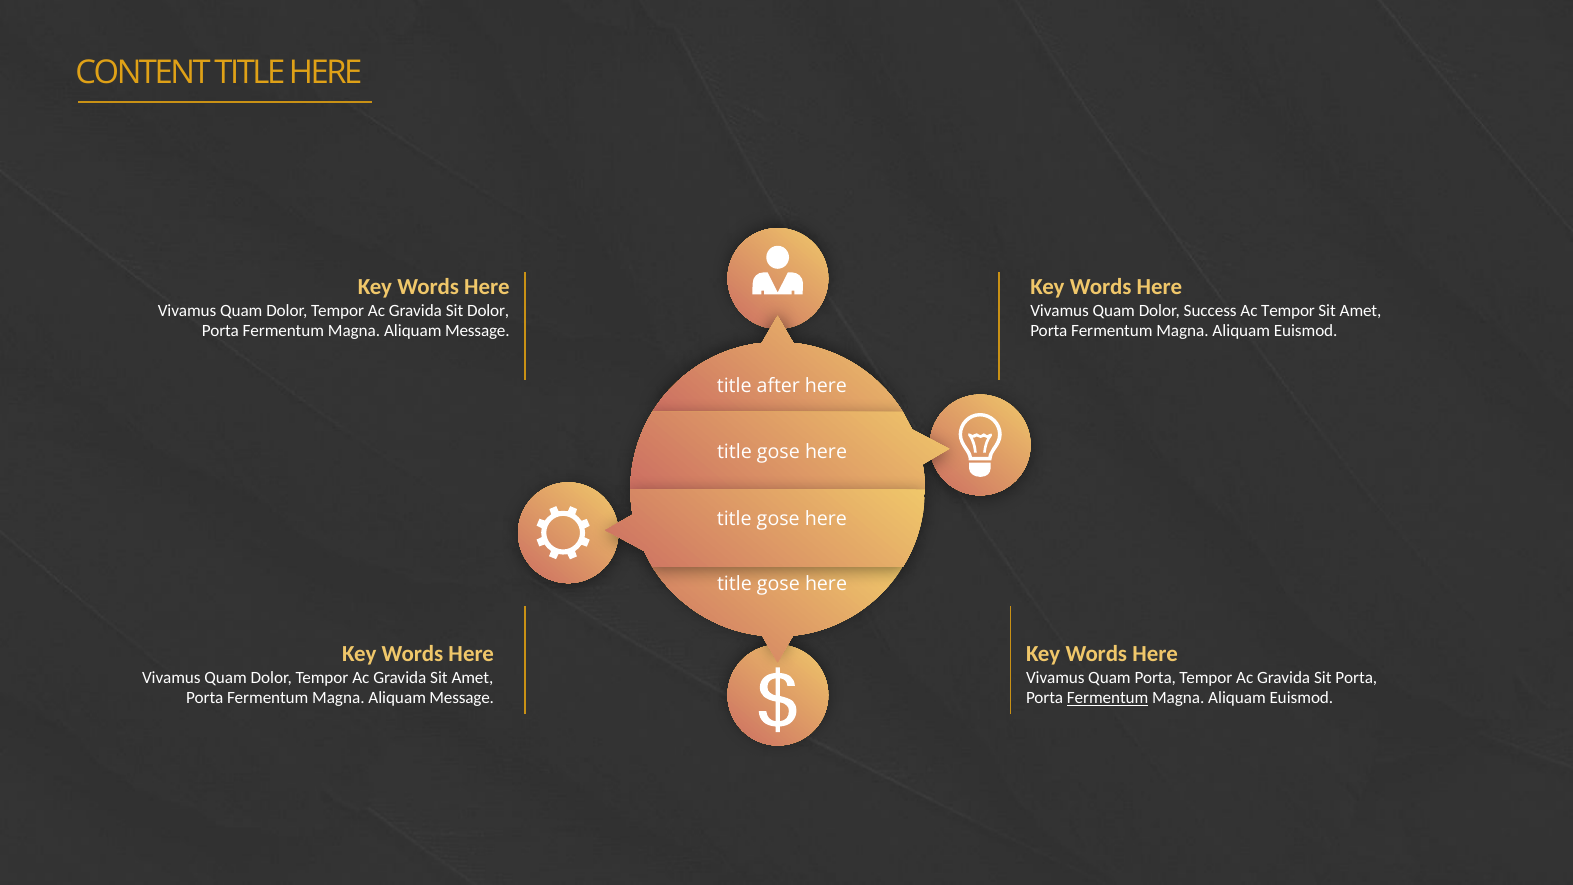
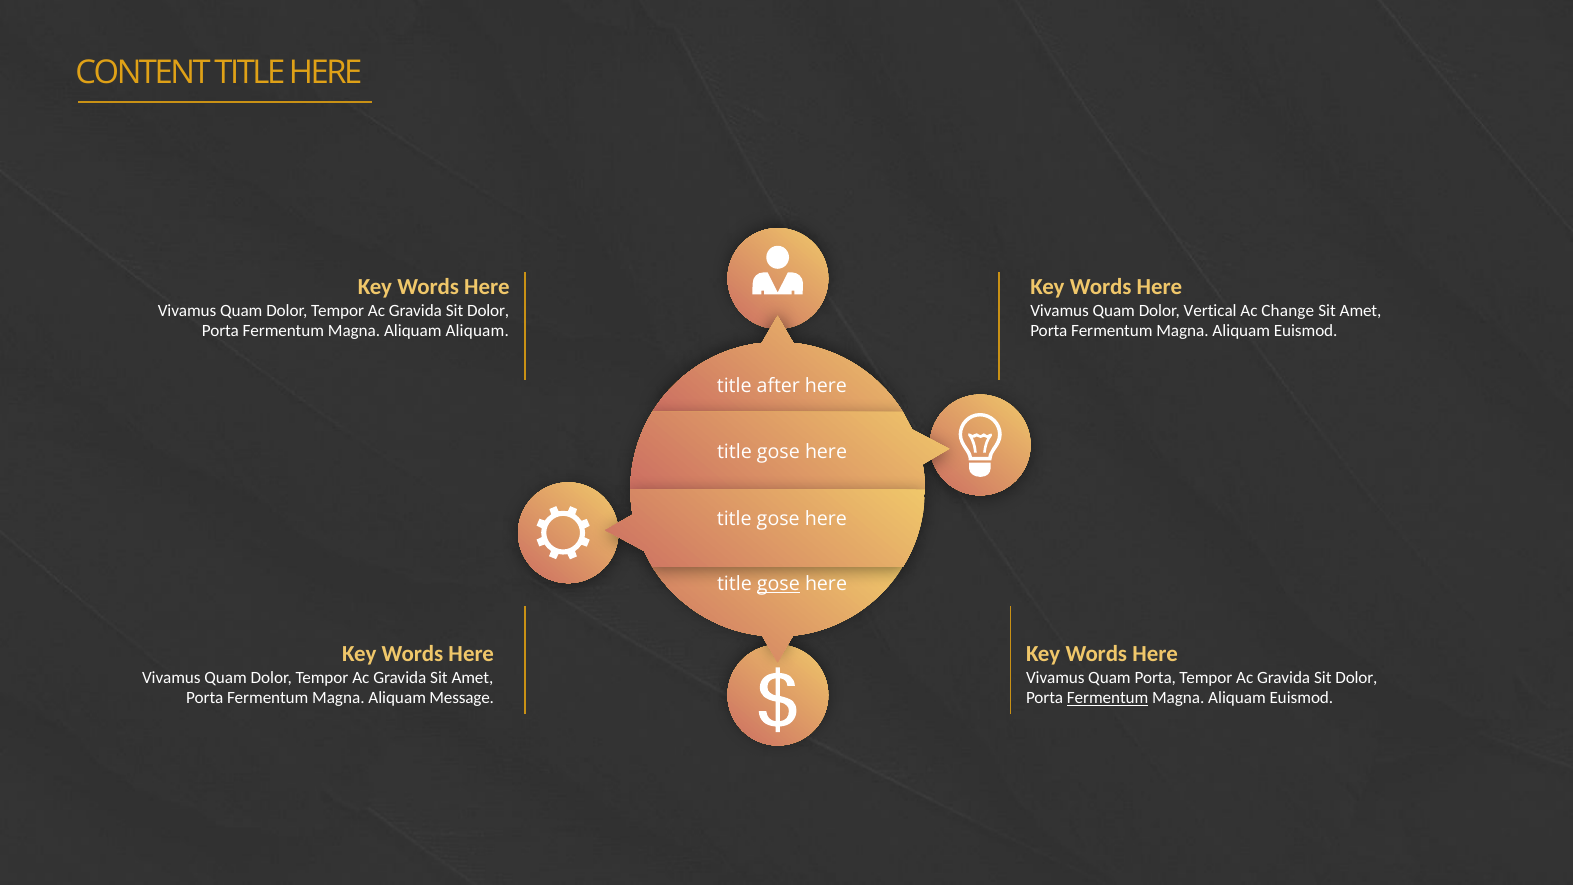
Success: Success -> Vertical (1210, 310)
Ac Tempor: Tempor -> Change (1288, 310)
Message: Message -> Aliquam (477, 331)
gose underline: none -> present (778, 584)
Porta: Porta -> Dolor (1356, 677)
